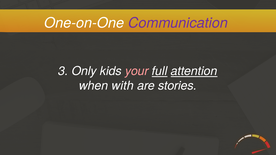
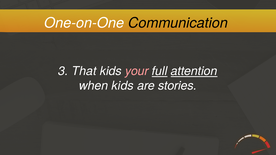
Communication colour: purple -> black (178, 23)
Only: Only -> That (84, 71)
when with: with -> kids (123, 86)
